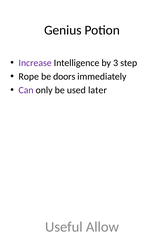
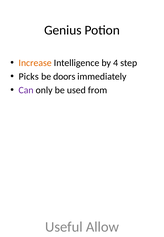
Increase colour: purple -> orange (35, 63)
3: 3 -> 4 (116, 63)
Rope: Rope -> Picks (29, 76)
later: later -> from (98, 90)
